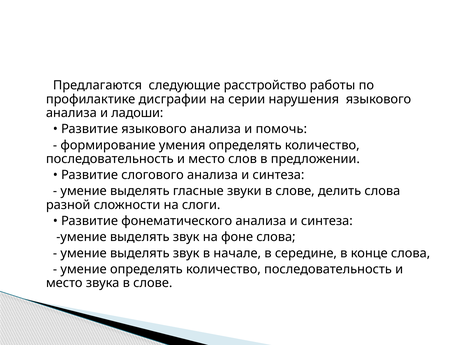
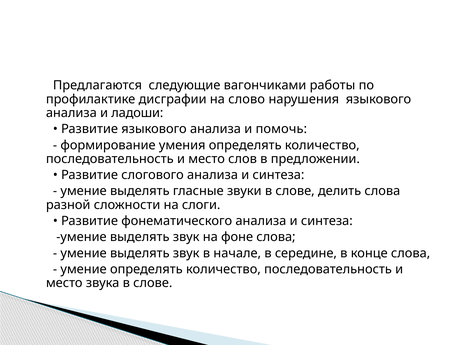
расстройство: расстройство -> вагончиками (265, 85)
серии: серии -> слово (247, 99)
